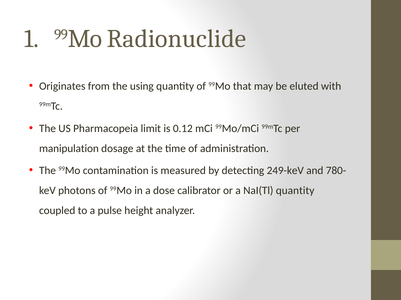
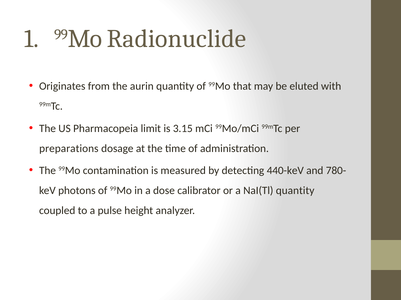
using: using -> aurin (142, 86)
0.12: 0.12 -> 3.15 (183, 129)
manipulation: manipulation -> preparations (69, 149)
249-keV: 249-keV -> 440-keV (285, 171)
